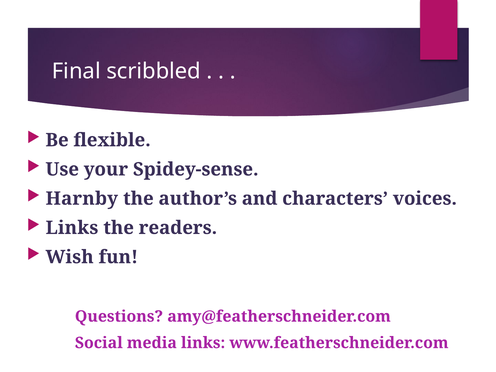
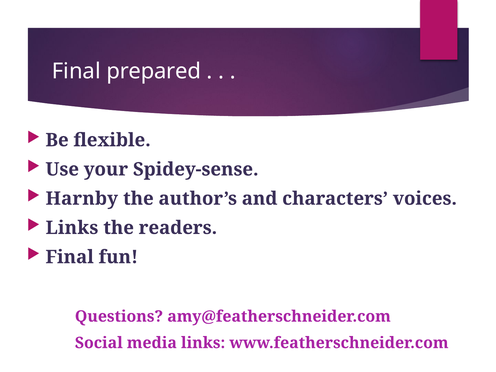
scribbled: scribbled -> prepared (154, 71)
Wish: Wish -> Final (70, 257)
